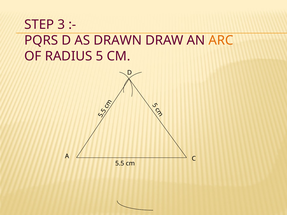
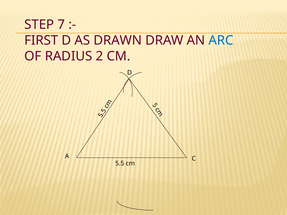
3: 3 -> 7 (61, 25)
PQRS: PQRS -> FIRST (41, 40)
ARC colour: orange -> blue (221, 40)
RADIUS 5: 5 -> 2 (99, 56)
